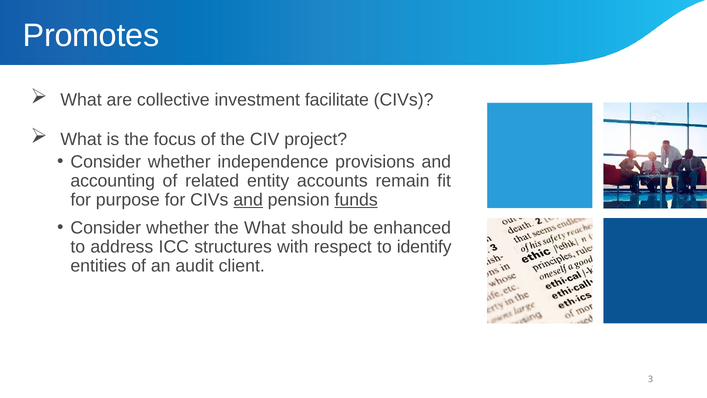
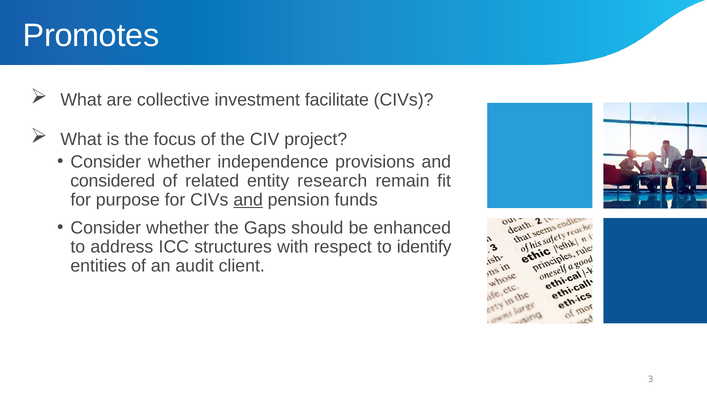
accounting: accounting -> considered (113, 181)
accounts: accounts -> research (332, 181)
funds underline: present -> none (356, 200)
the What: What -> Gaps (265, 228)
